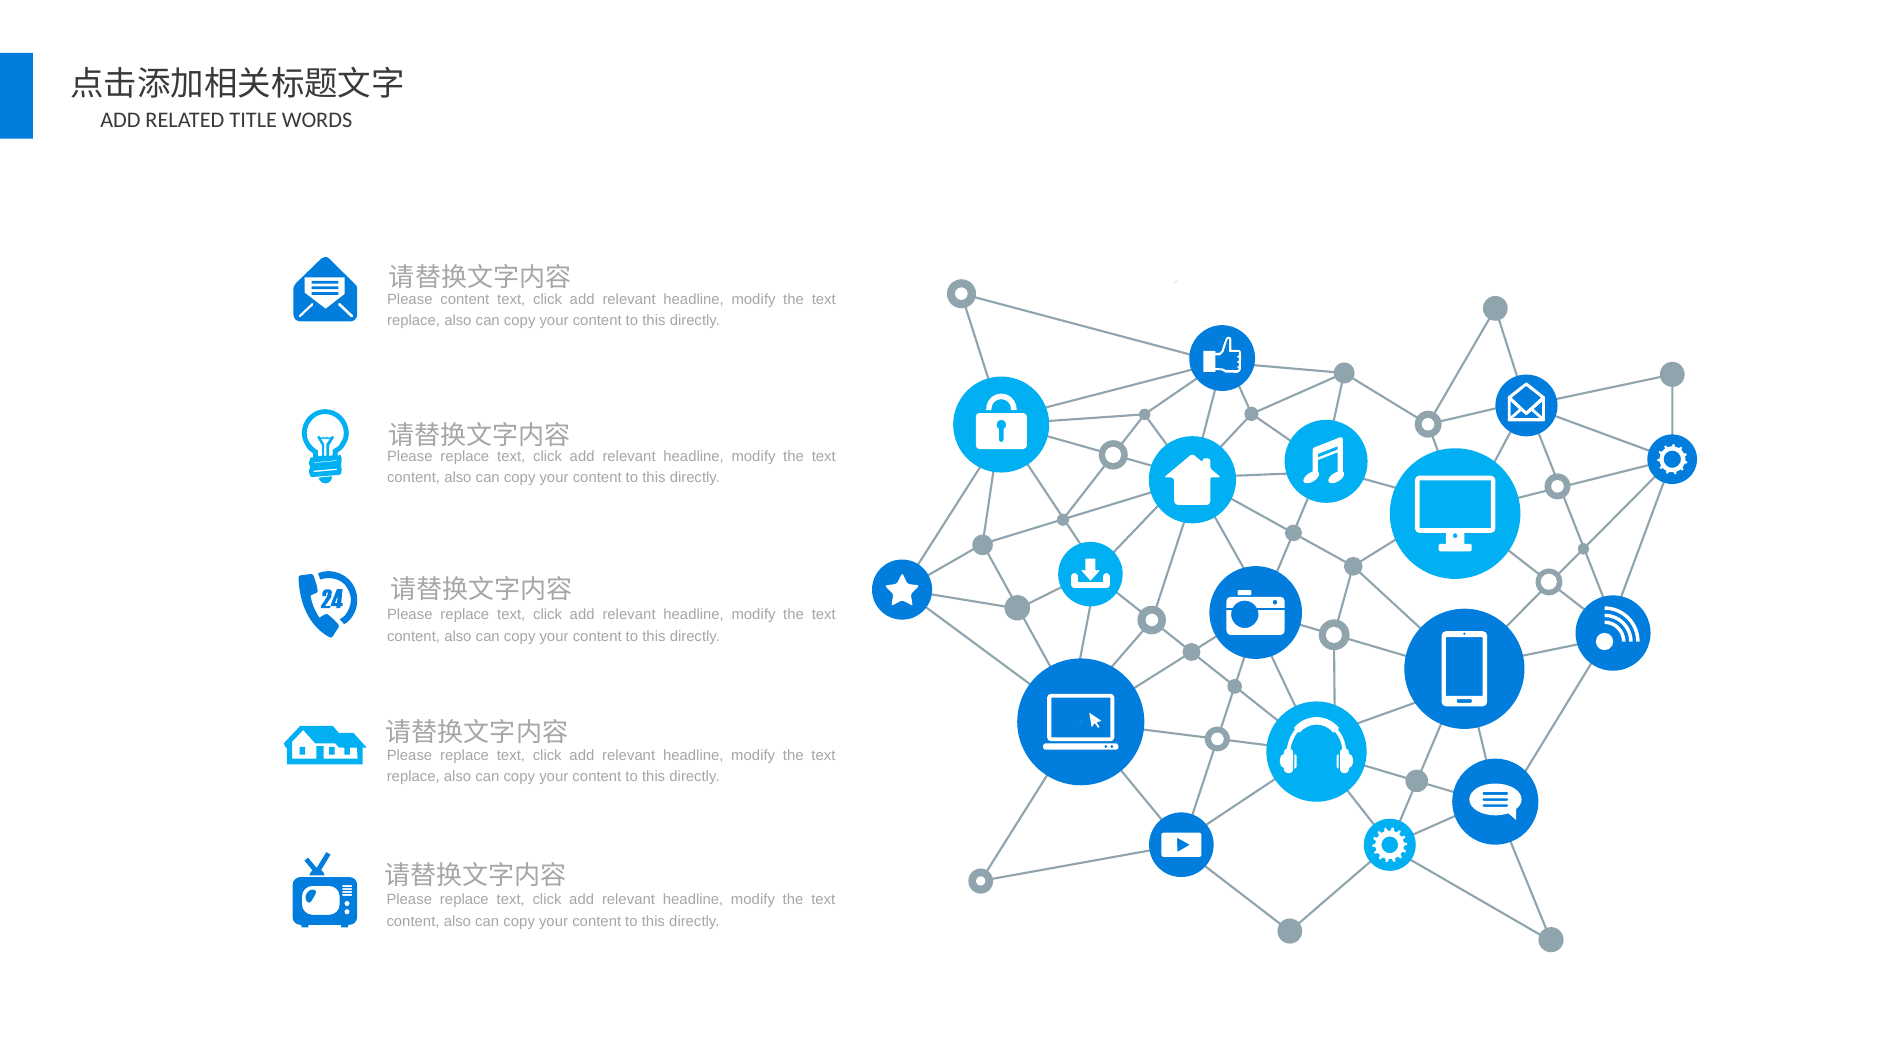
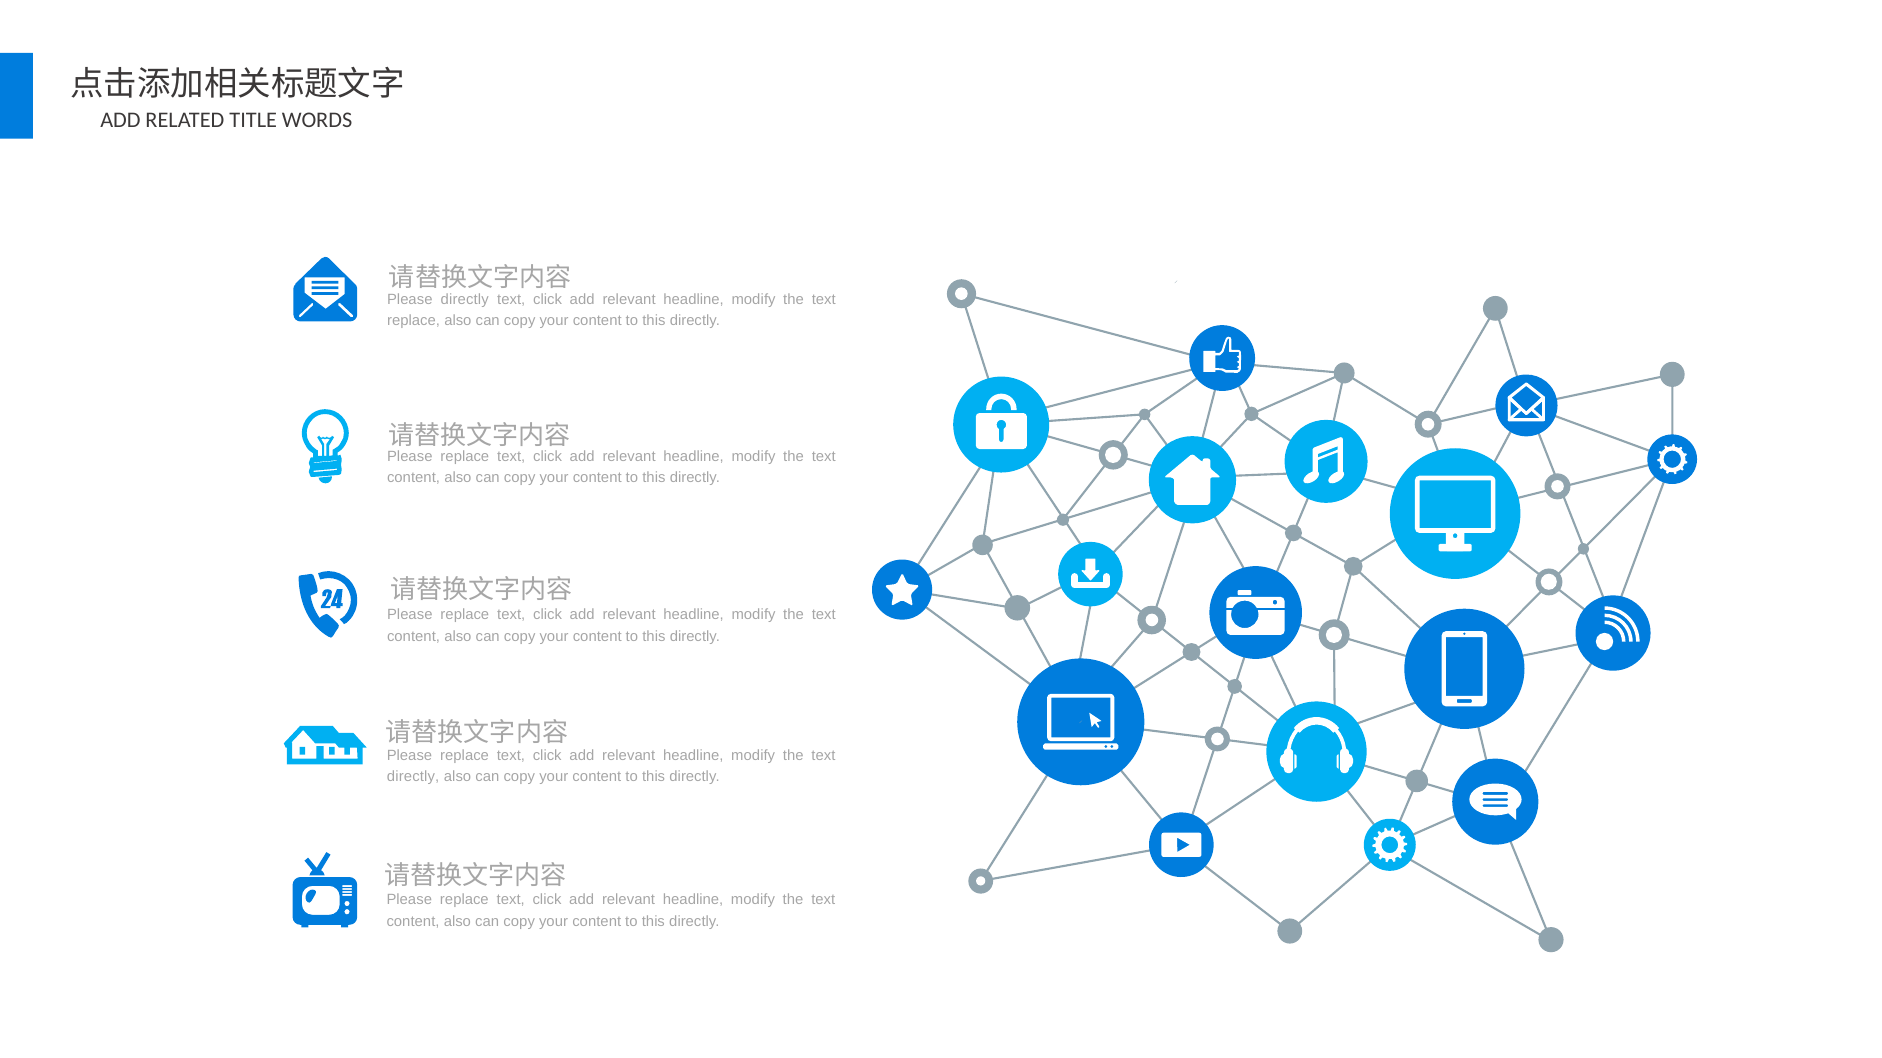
Please content: content -> directly (465, 299)
replace: replace -> directly (413, 777)
